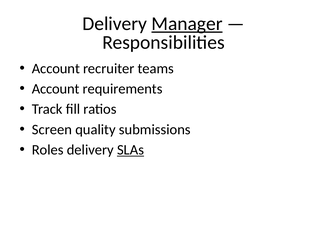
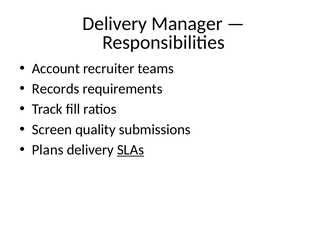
Manager underline: present -> none (187, 24)
Account: Account -> Records (56, 89)
Roles: Roles -> Plans (48, 150)
